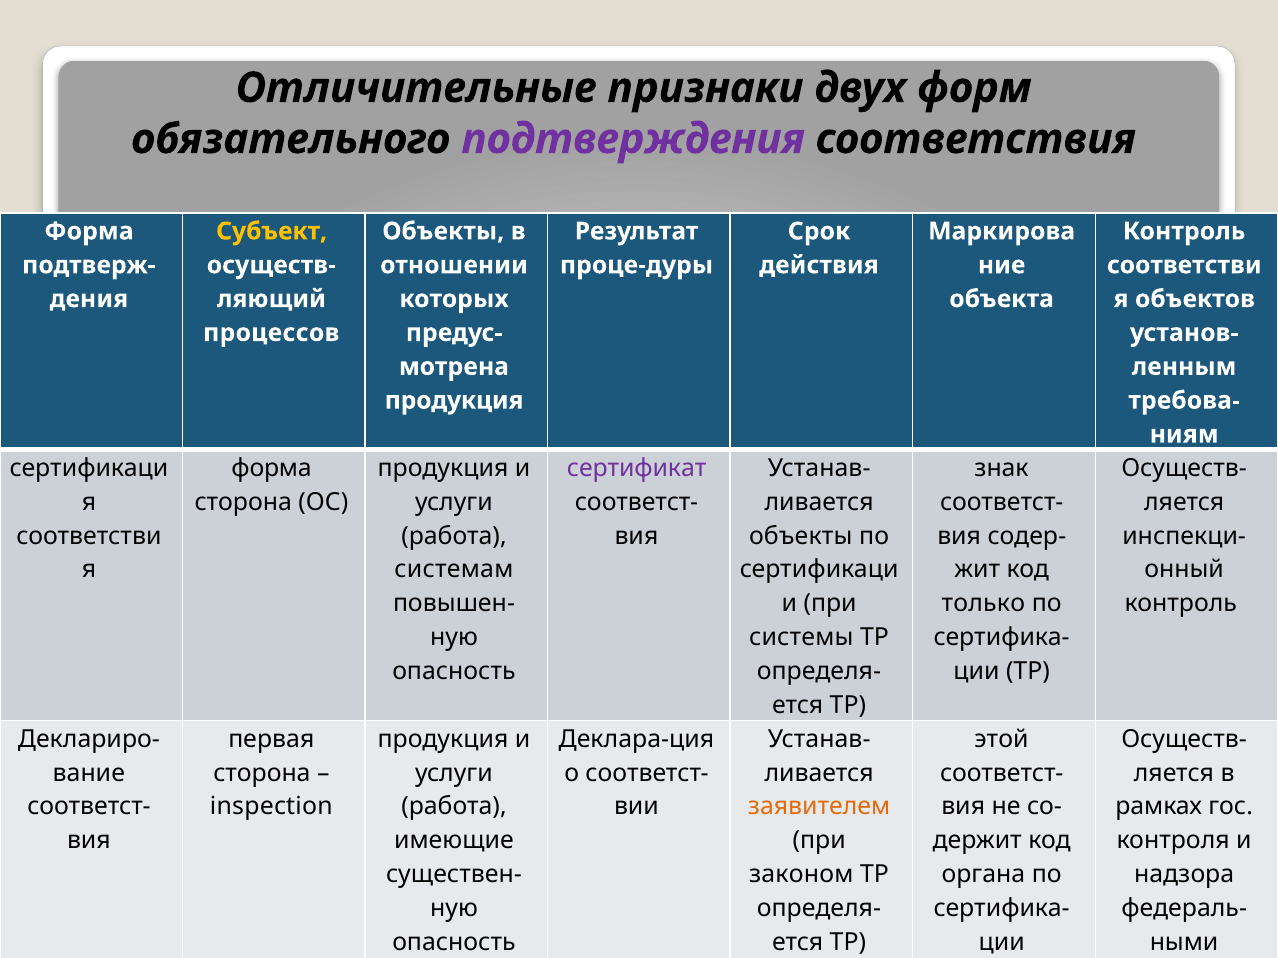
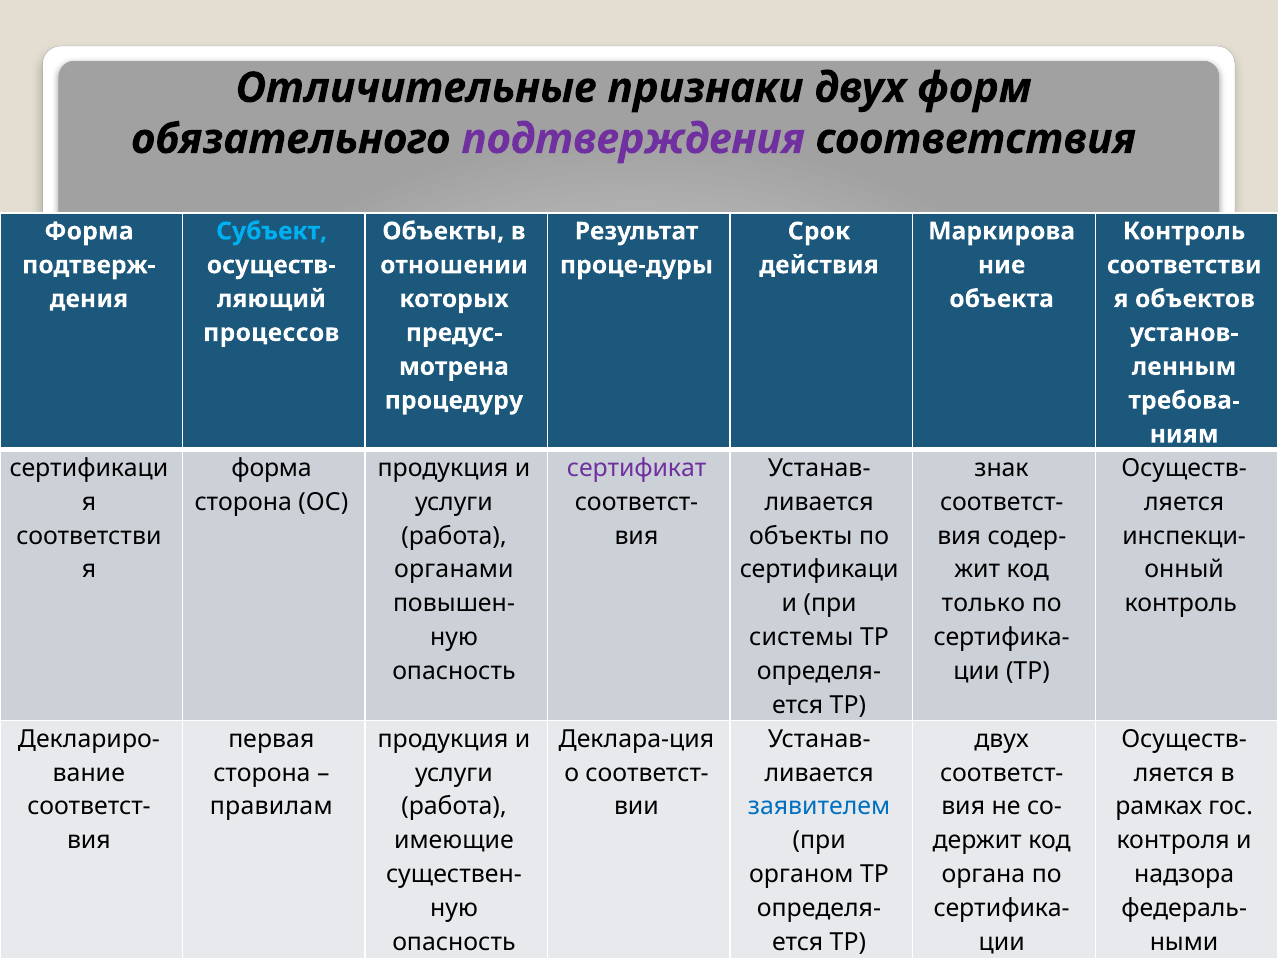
Субъект colour: yellow -> light blue (272, 231)
продукция: продукция -> процедуру (454, 401)
системам: системам -> органами (454, 570)
этой: этой -> двух (1002, 739)
inspection: inspection -> правилам (271, 807)
заявителем colour: orange -> blue (819, 807)
законом: законом -> органом (801, 875)
